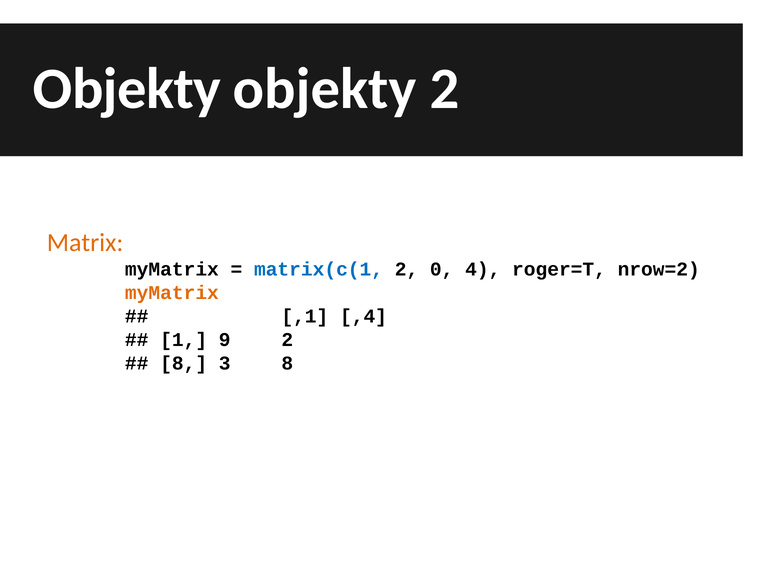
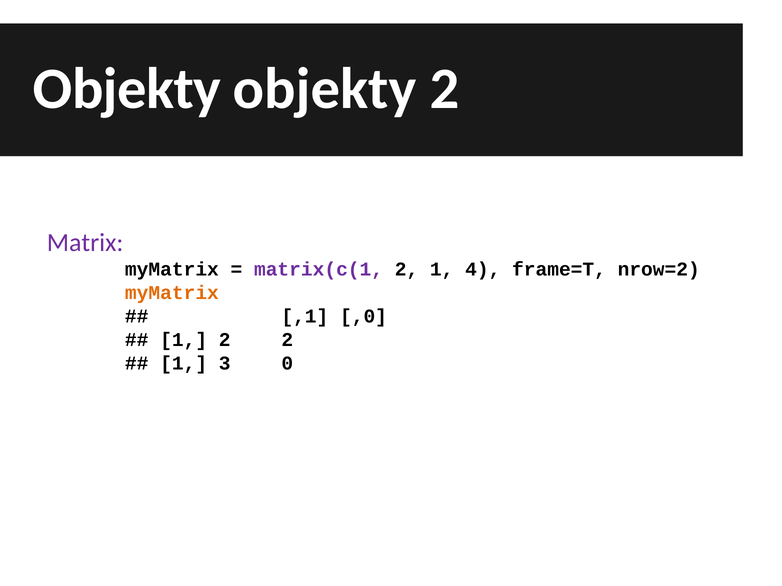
Matrix colour: orange -> purple (85, 243)
matrix(c(1 colour: blue -> purple (319, 270)
2 0: 0 -> 1 (442, 270)
roger=T: roger=T -> frame=T (559, 270)
,4: ,4 -> ,0 (364, 317)
1 9: 9 -> 2 (225, 340)
8: 8 -> 1 (184, 364)
3 8: 8 -> 0 (287, 364)
